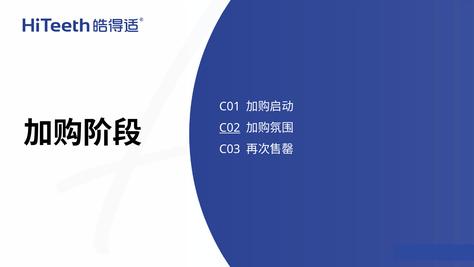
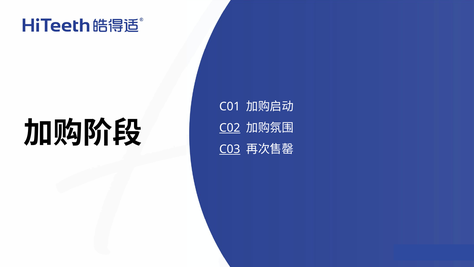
C03 underline: none -> present (230, 149)
